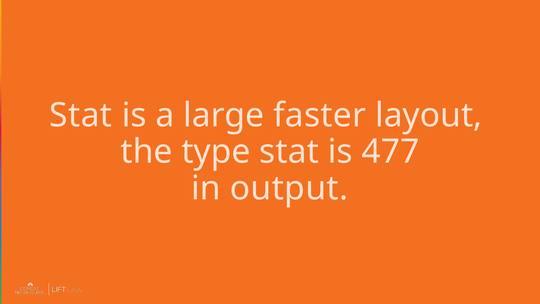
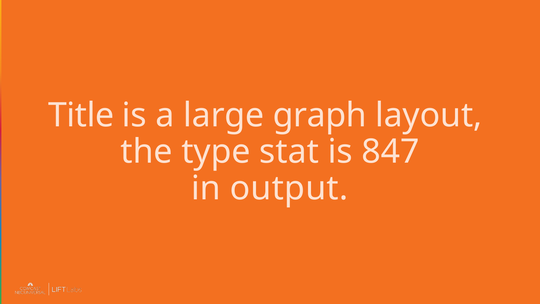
Stat: Stat -> Title (81, 115)
faster: faster -> graph (320, 115)
477: 477 -> 847 (390, 152)
